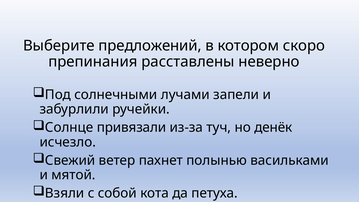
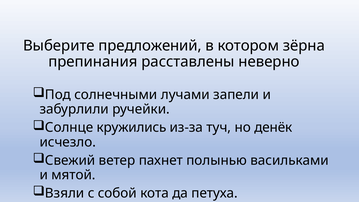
скоро: скоро -> зёрна (304, 46)
привязали: привязали -> кружились (132, 128)
